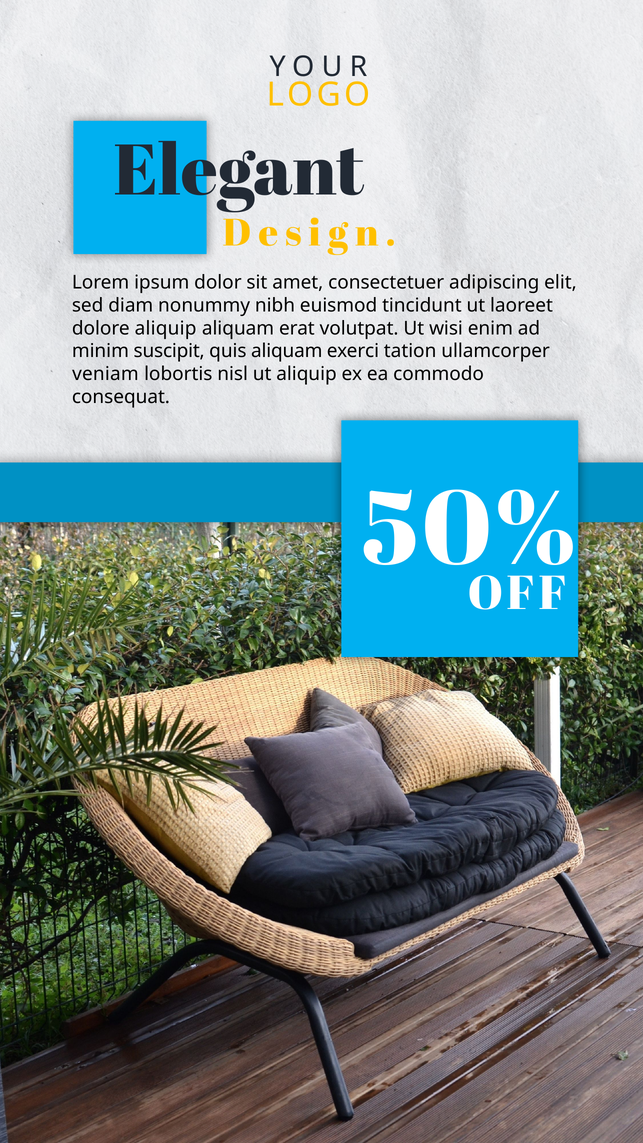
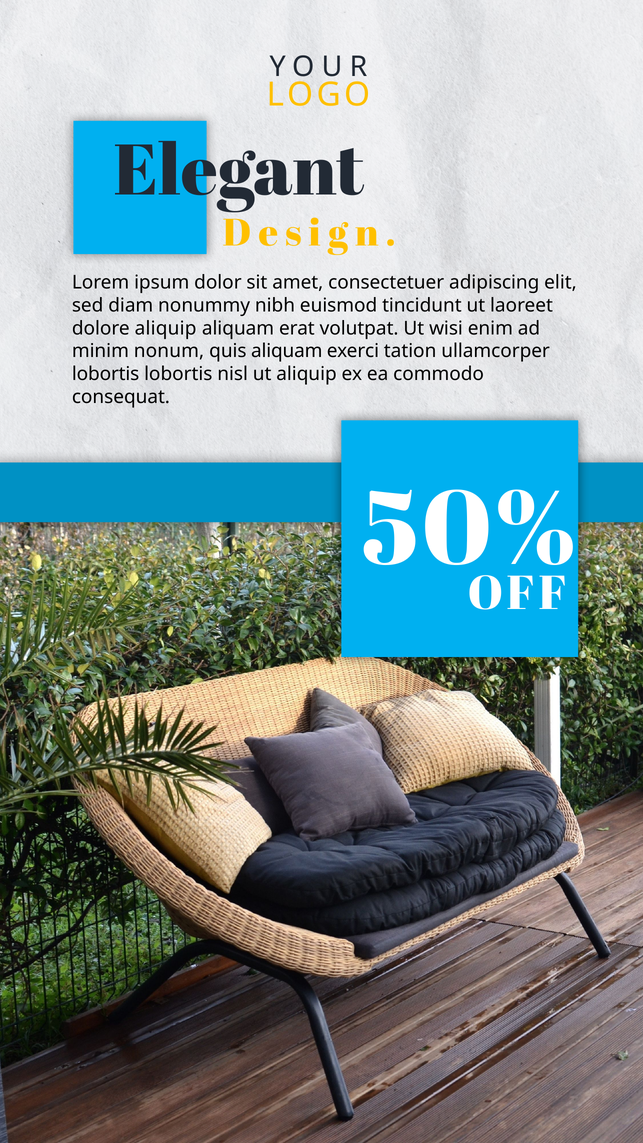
suscipit: suscipit -> nonum (169, 351)
veniam: veniam -> lobortis (106, 374)
